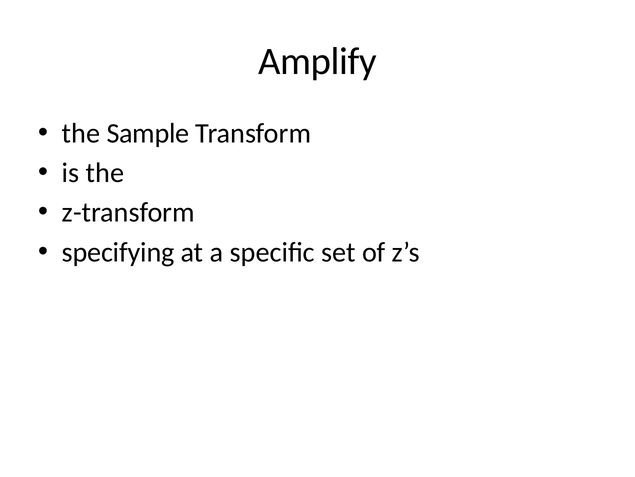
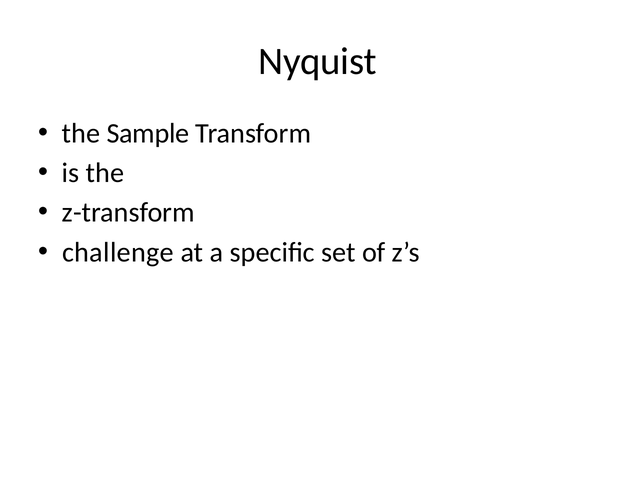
Amplify: Amplify -> Nyquist (318, 61)
specifying: specifying -> challenge (118, 252)
